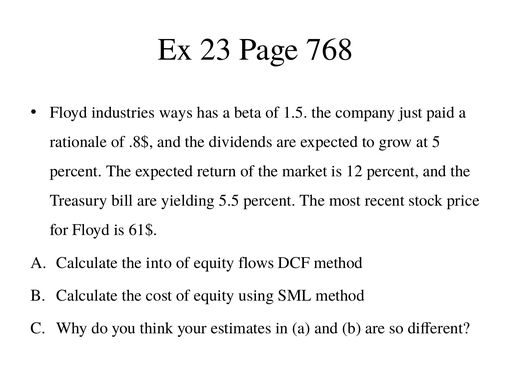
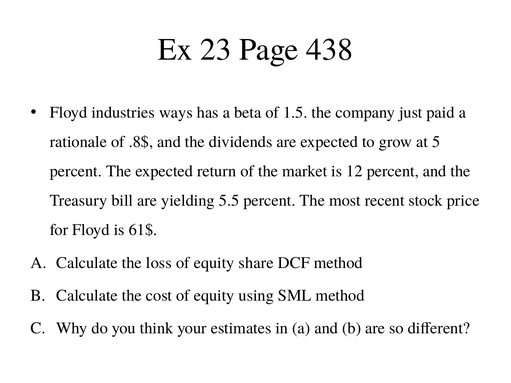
768: 768 -> 438 (330, 49)
into: into -> loss (159, 263)
flows: flows -> share (256, 263)
